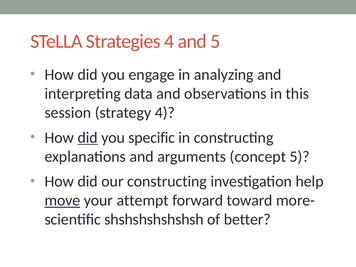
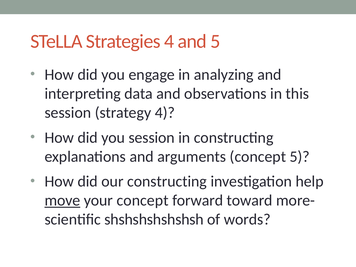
did underline: present -> none (88, 138)
you specific: specific -> session (152, 138)
your attempt: attempt -> concept (143, 200)
better: better -> words (247, 219)
